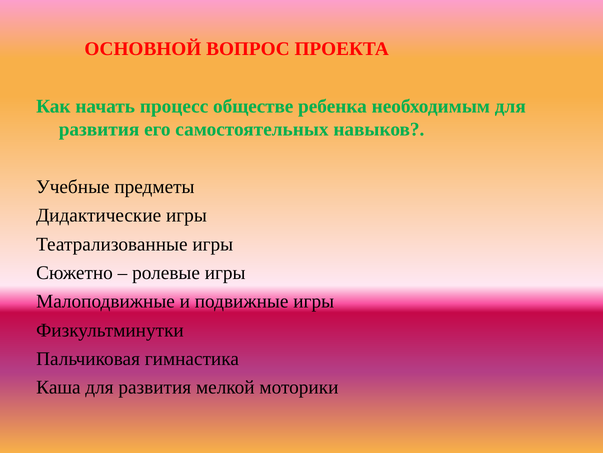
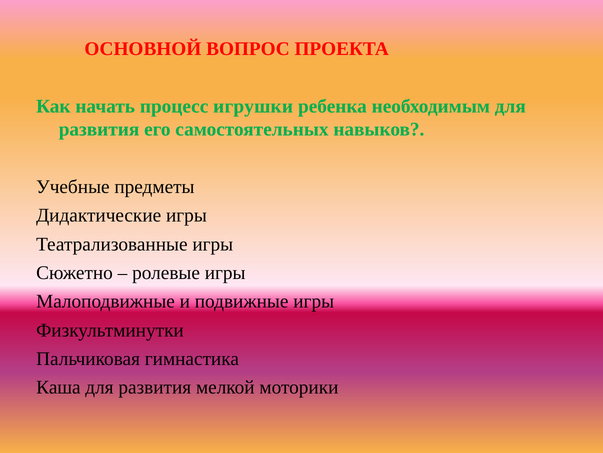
обществе: обществе -> игрушки (253, 106)
